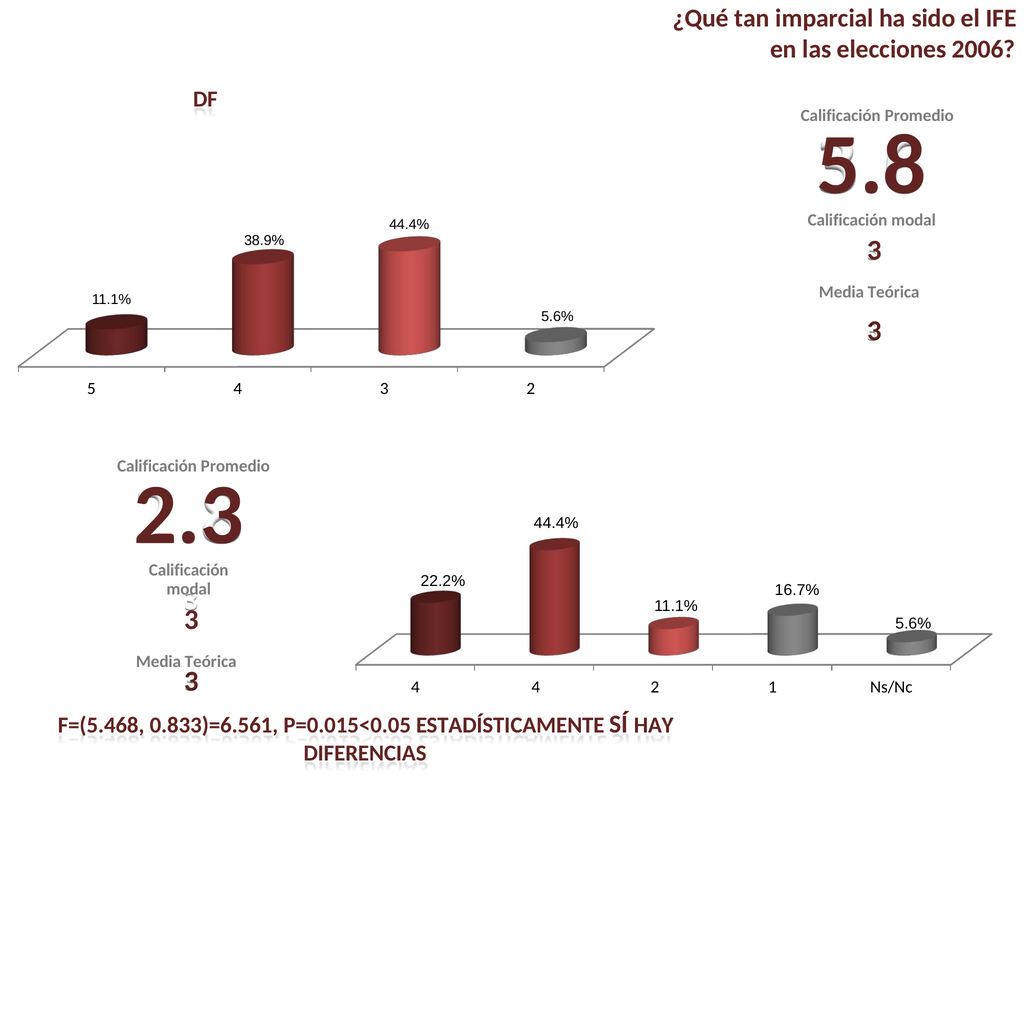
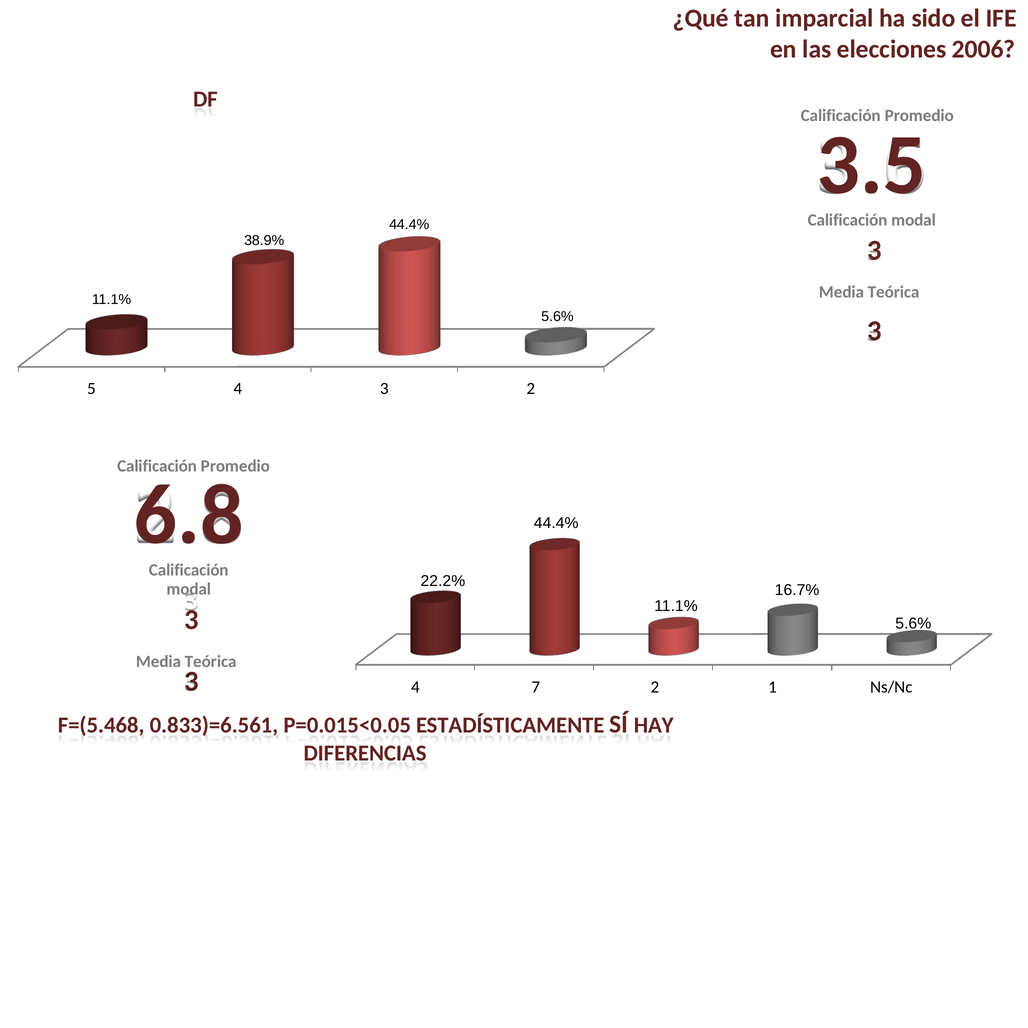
5.8: 5.8 -> 3.5 (871, 165)
2.3: 2.3 -> 6.8 (189, 515)
4 4: 4 -> 7 (536, 687)
